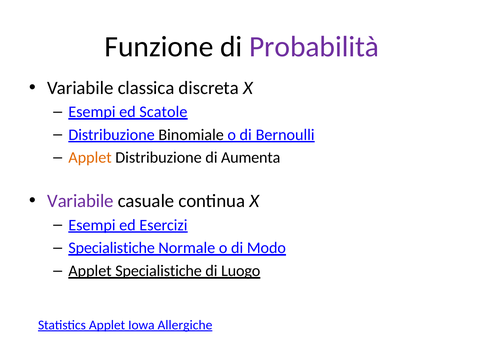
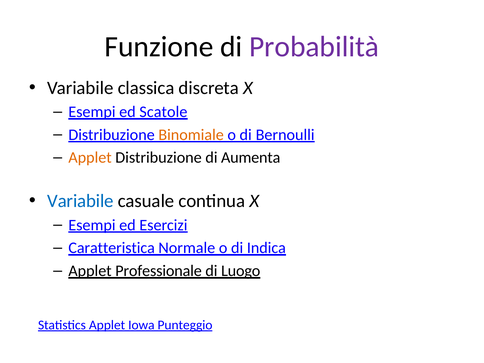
Binomiale colour: black -> orange (191, 135)
Variabile colour: purple -> blue (80, 201)
Specialistiche: Specialistiche -> Caratteristica (112, 248)
Modo: Modo -> Indica (266, 248)
Applet Specialistiche: Specialistiche -> Professionale (159, 271)
Allergiche: Allergiche -> Punteggio (185, 325)
